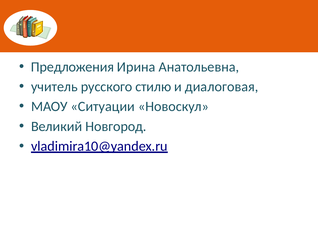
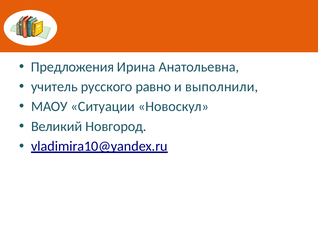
стилю: стилю -> равно (153, 87)
диалоговая: диалоговая -> выполнили (222, 87)
